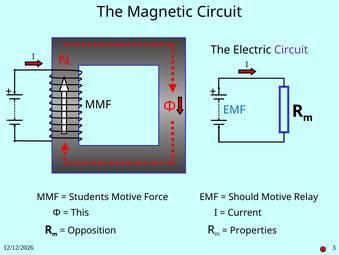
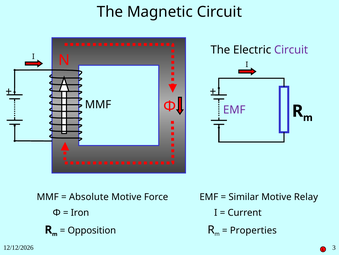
EMF colour: blue -> purple (234, 110)
Students: Students -> Absolute (89, 196)
Should: Should -> Similar (244, 196)
This: This -> Iron (80, 212)
